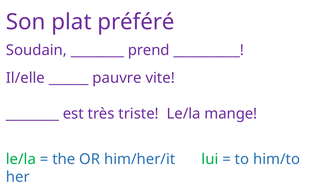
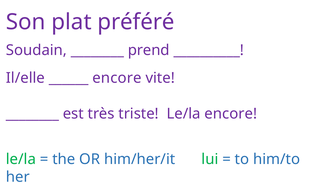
pauvre: pauvre -> encore (117, 78)
Le/la mange: mange -> encore (231, 114)
